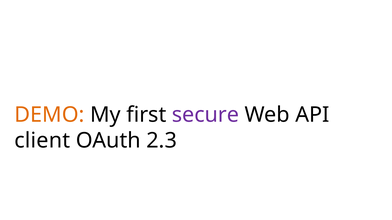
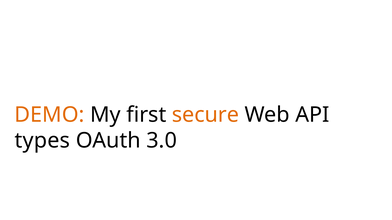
secure colour: purple -> orange (205, 115)
client: client -> types (42, 141)
2.3: 2.3 -> 3.0 (162, 141)
